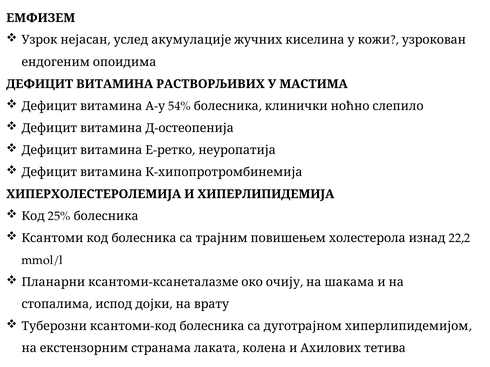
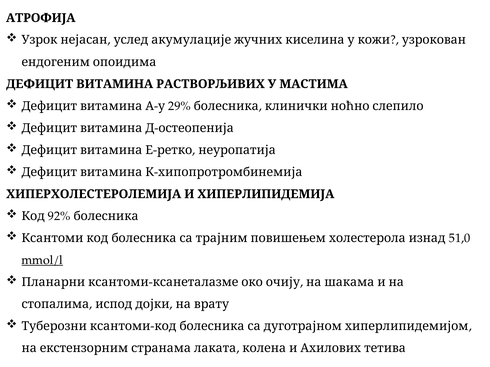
ЕМФИЗЕМ: ЕМФИЗЕМ -> АТРОФИЈА (41, 18)
54%: 54% -> 29% (179, 106)
25%: 25% -> 92% (59, 216)
22,2: 22,2 -> 51,0 (460, 238)
mmol/l underline: none -> present (42, 260)
